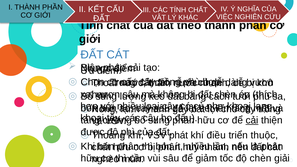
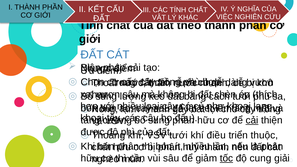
phát: phát -> tưới (179, 135)
tốc underline: none -> present (226, 158)
độ chèn: chèn -> cung (261, 158)
